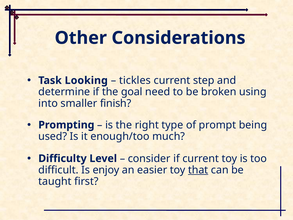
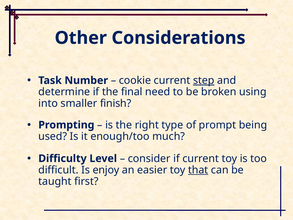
Looking: Looking -> Number (86, 80)
tickles: tickles -> cookie (135, 80)
step underline: none -> present (204, 80)
goal: goal -> final (132, 92)
